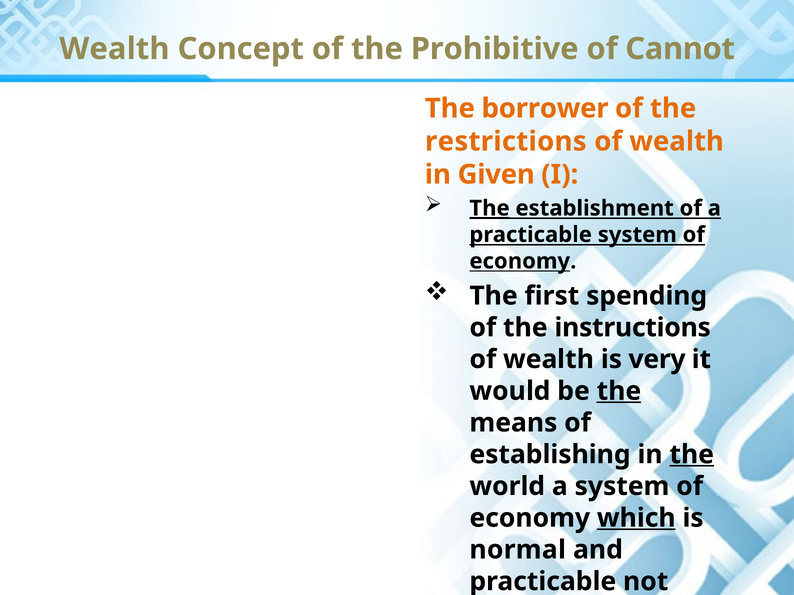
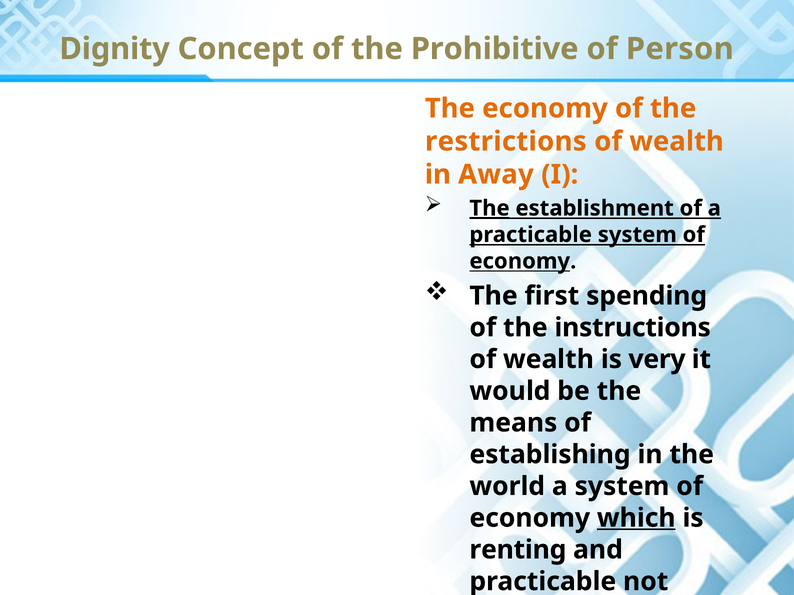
Wealth: Wealth -> Dignity (115, 49)
Cannot: Cannot -> Person (680, 49)
The borrower: borrower -> economy (545, 108)
Given: Given -> Away (496, 175)
the underline: present -> none (619, 391)
the underline: present -> none (692, 455)
normal: normal -> renting (518, 550)
